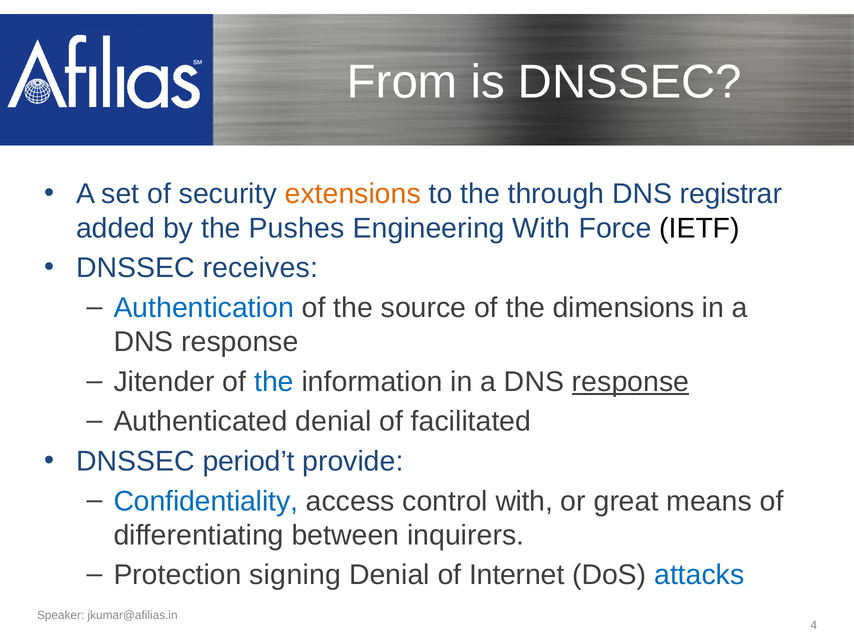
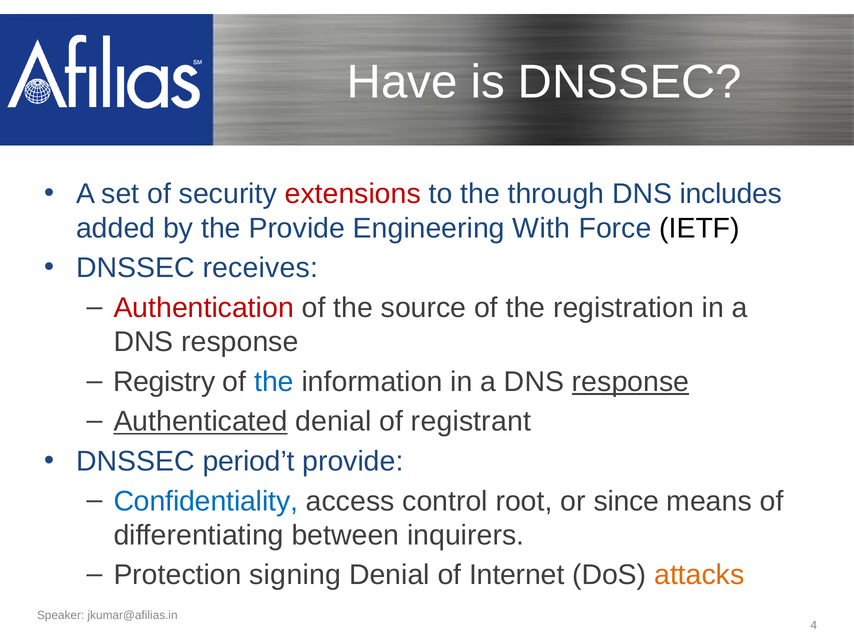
From: From -> Have (402, 82)
extensions colour: orange -> red (353, 194)
registrar: registrar -> includes (731, 194)
the Pushes: Pushes -> Provide (297, 228)
Authentication colour: blue -> red (204, 308)
dimensions: dimensions -> registration (624, 308)
Jitender: Jitender -> Registry (164, 382)
Authenticated underline: none -> present (200, 422)
facilitated: facilitated -> registrant (471, 422)
control with: with -> root (524, 502)
great: great -> since (626, 502)
attacks colour: blue -> orange (699, 576)
